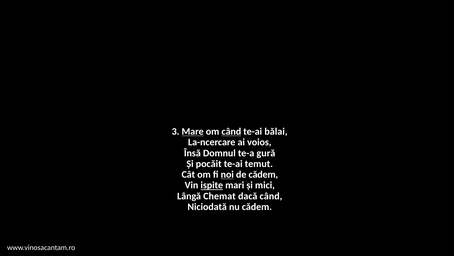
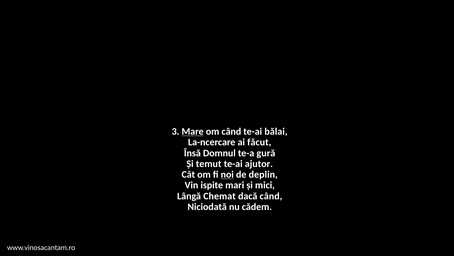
când underline: present -> none (231, 131)
voios: voios -> făcut (259, 142)
pocăit: pocăit -> temut (209, 163)
temut: temut -> ajutor (259, 163)
de cădem: cădem -> deplin (263, 174)
ispite underline: present -> none (212, 185)
